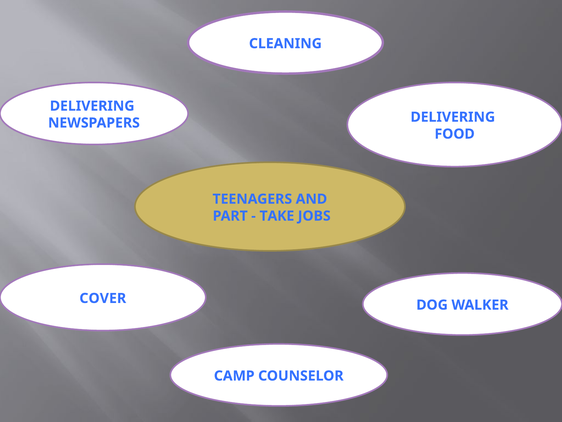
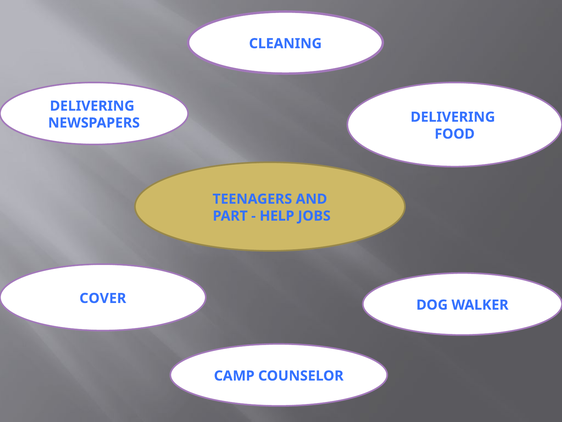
TAKE: TAKE -> HELP (277, 216)
